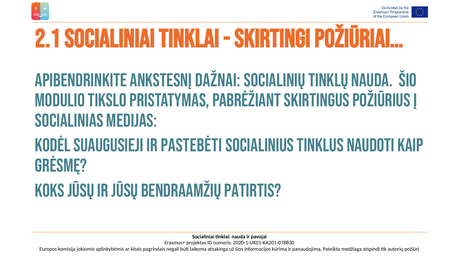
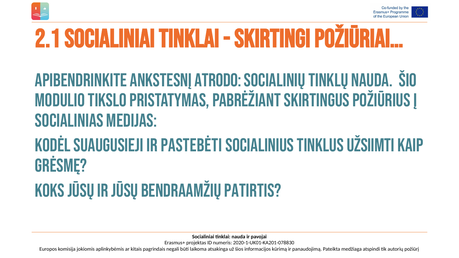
dažnai: dažnai -> atrodo (218, 80)
naudoti: naudoti -> užsiimti (371, 146)
